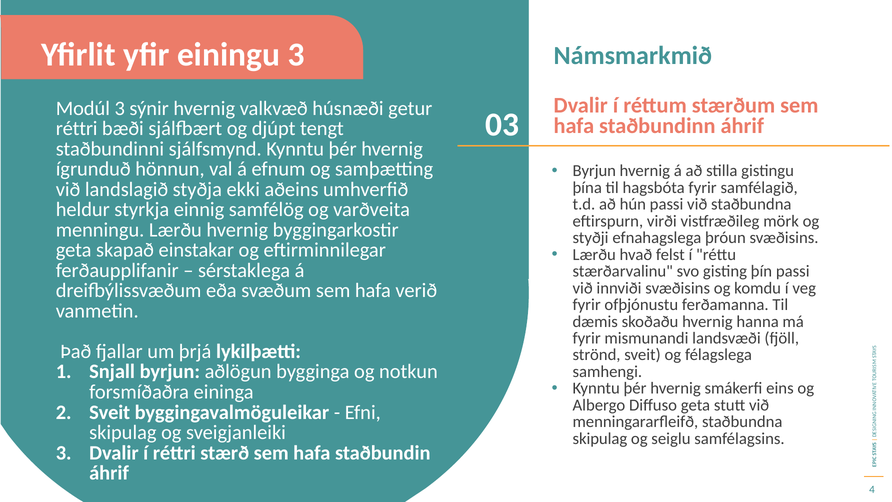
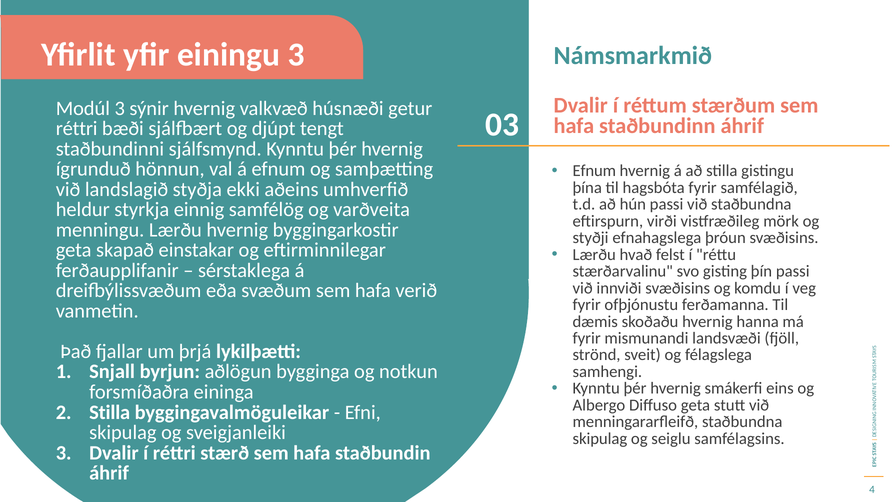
Byrjun: Byrjun -> Efnum (594, 171)
Sveit: Sveit -> Stilla (110, 412)
